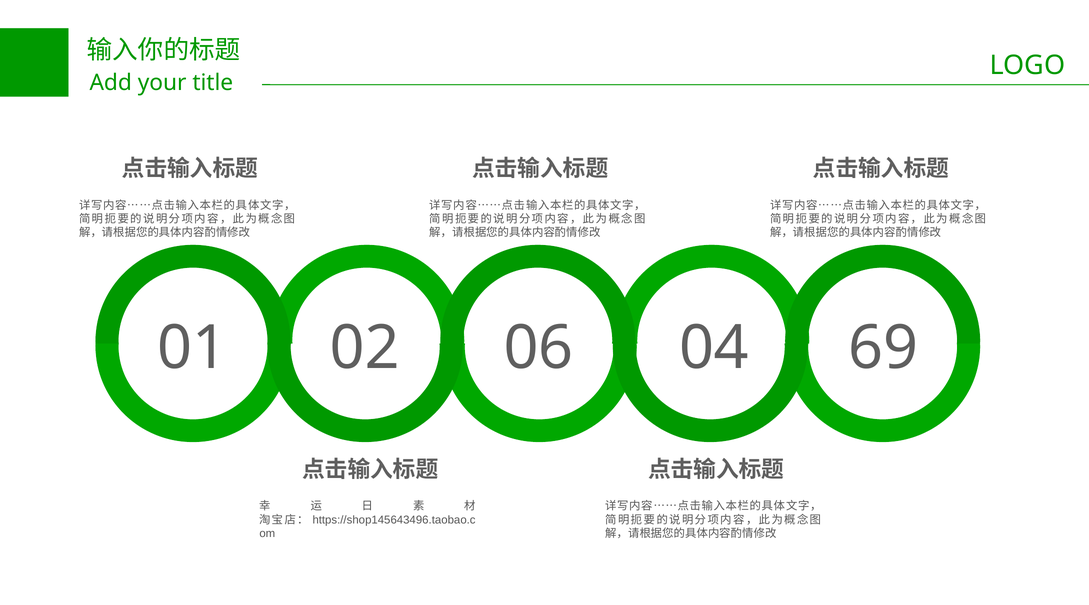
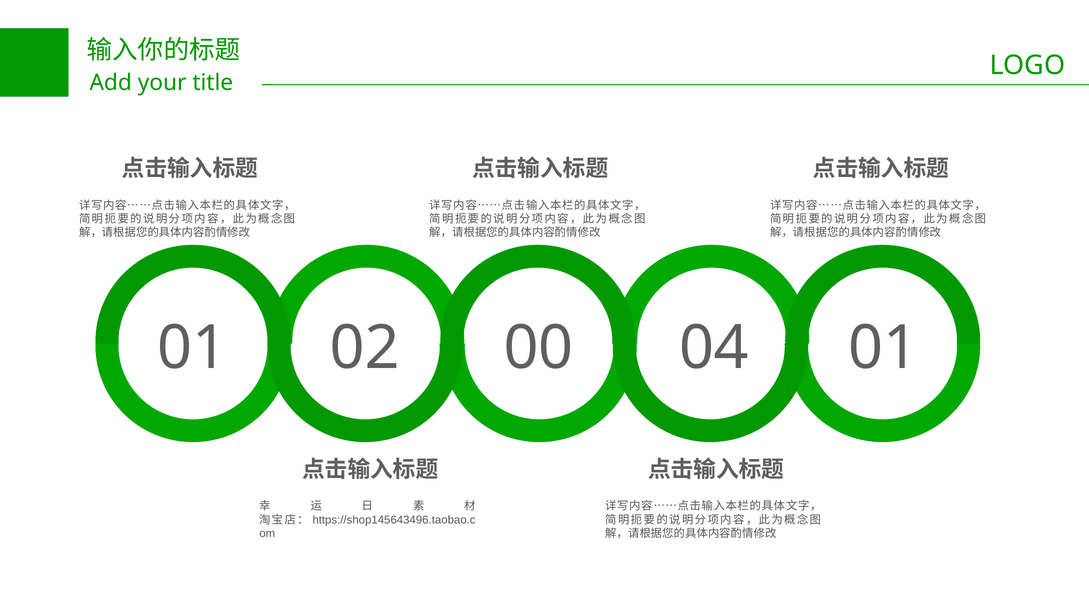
06: 06 -> 00 (538, 348)
04 69: 69 -> 01 (883, 348)
